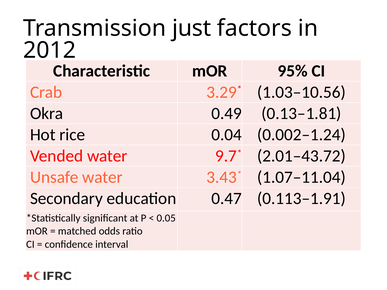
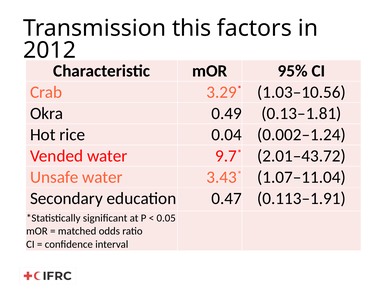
just: just -> this (192, 28)
